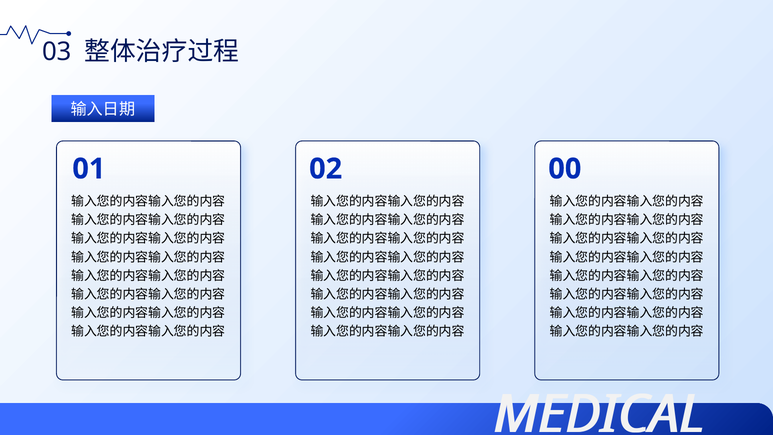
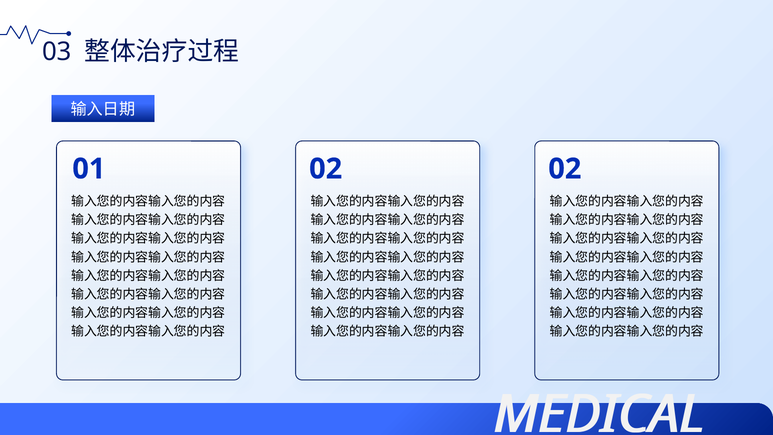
02 00: 00 -> 02 (565, 169)
